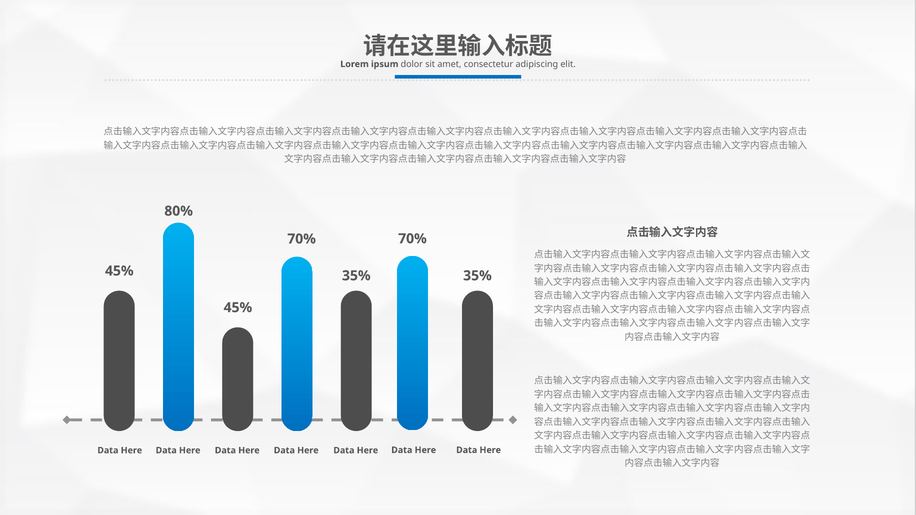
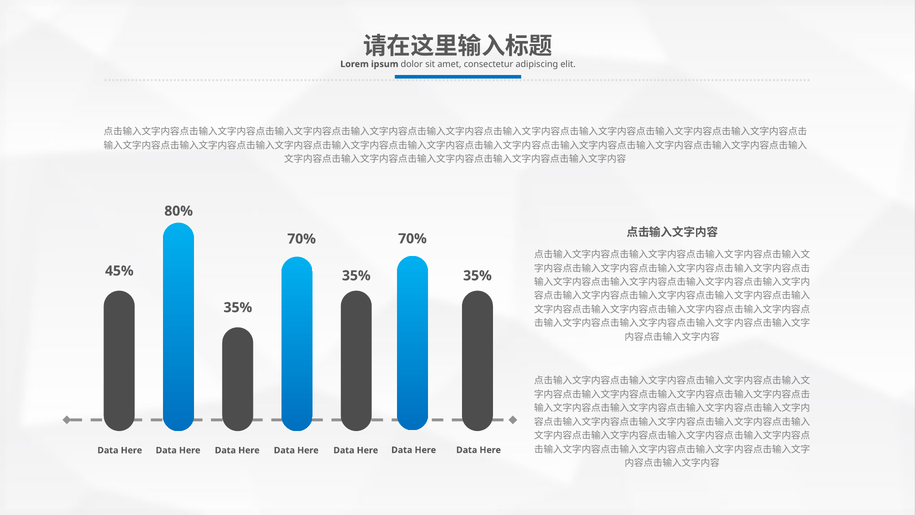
45%: 45% -> 35% (238, 308)
